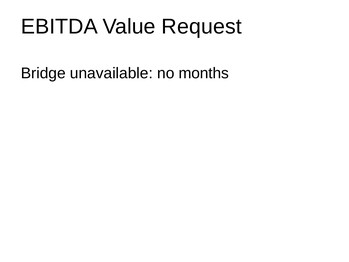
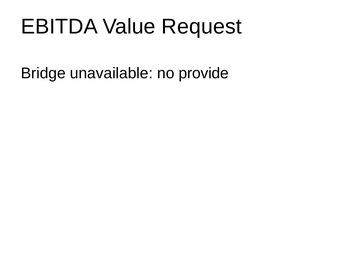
months: months -> provide (204, 73)
